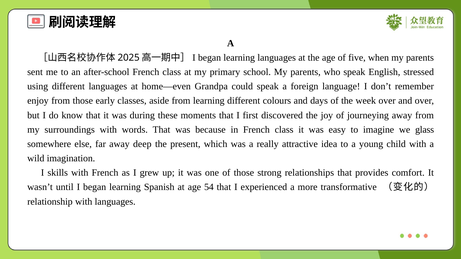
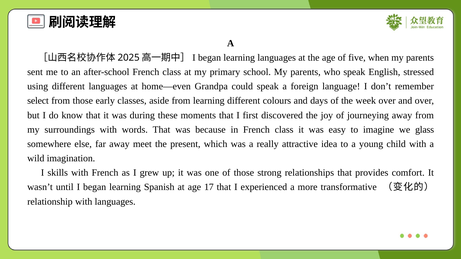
enjoy: enjoy -> select (38, 101)
deep: deep -> meet (142, 144)
54: 54 -> 17 (209, 187)
